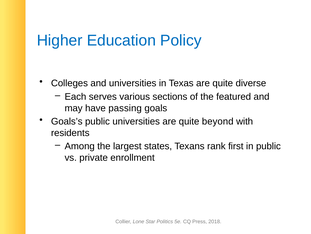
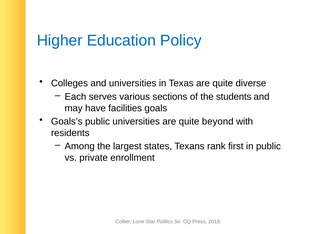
featured: featured -> students (234, 96)
passing: passing -> facilities (125, 108)
